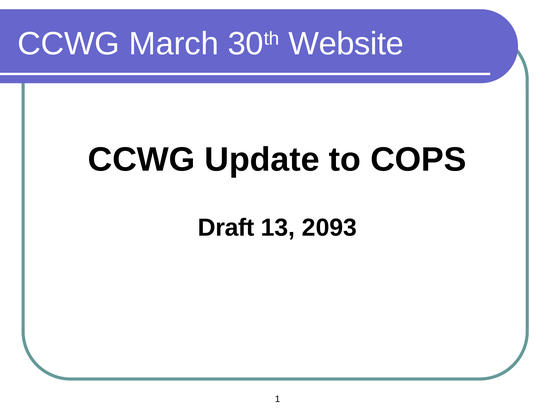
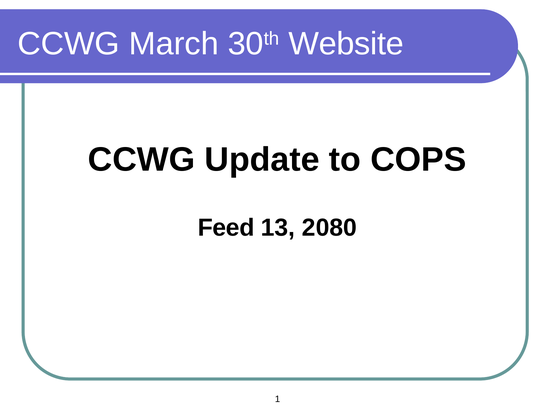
Draft: Draft -> Feed (226, 228)
2093: 2093 -> 2080 (329, 228)
